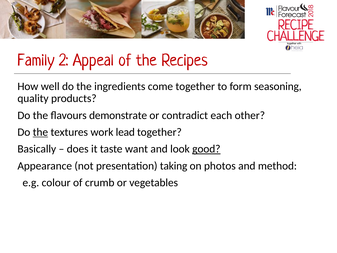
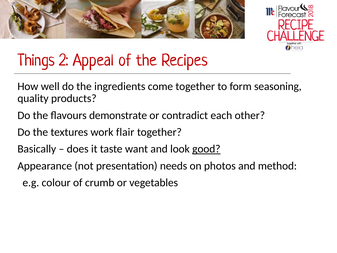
Family: Family -> Things (36, 60)
the underline: present -> none (40, 132)
lead: lead -> flair (125, 132)
taking: taking -> needs (174, 166)
